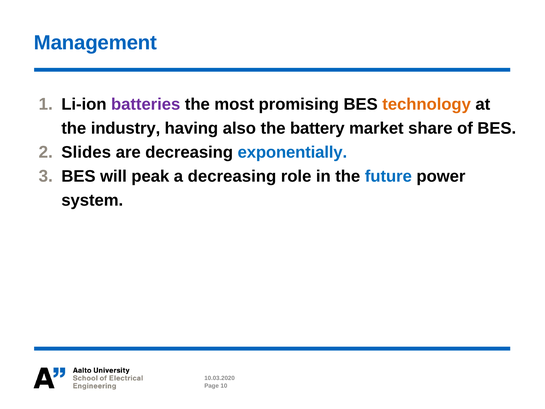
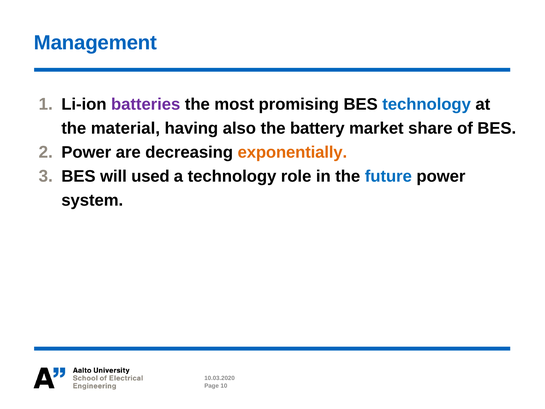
technology colour: orange -> blue (427, 104)
industry: industry -> material (125, 128)
Slides: Slides -> Power (86, 152)
exponentially colour: blue -> orange (292, 152)
peak: peak -> used (150, 176)
a decreasing: decreasing -> technology (232, 176)
